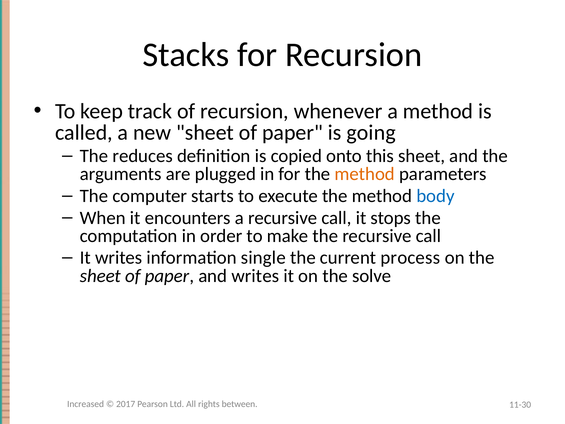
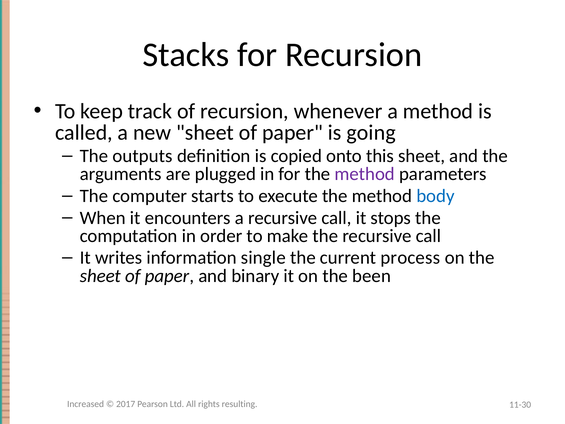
reduces: reduces -> outputs (143, 156)
method colour: orange -> purple (365, 174)
and writes: writes -> binary (255, 276)
solve: solve -> been (372, 276)
between: between -> resulting (240, 404)
